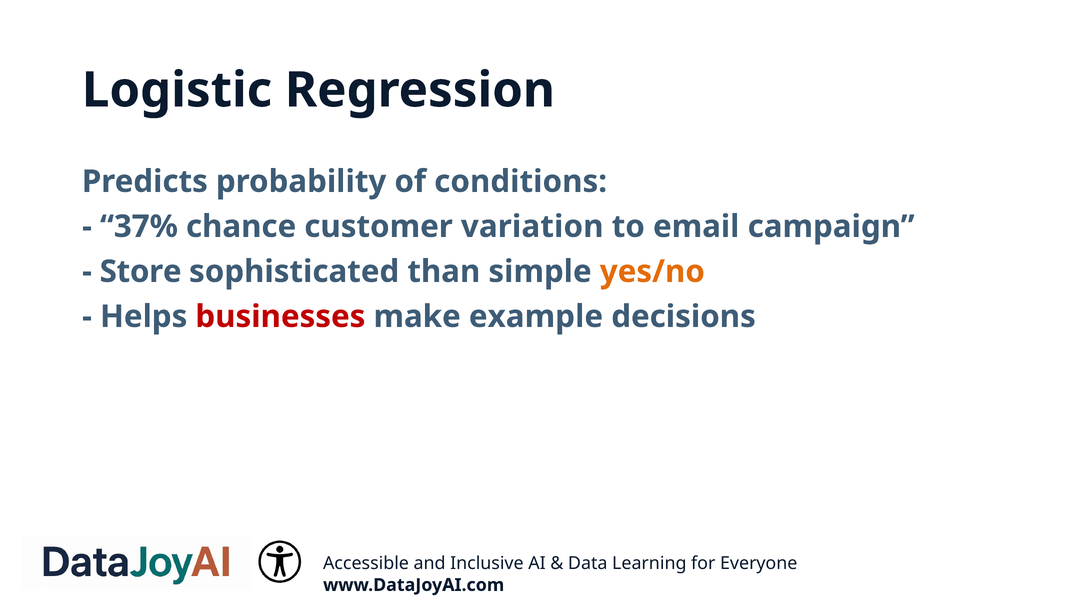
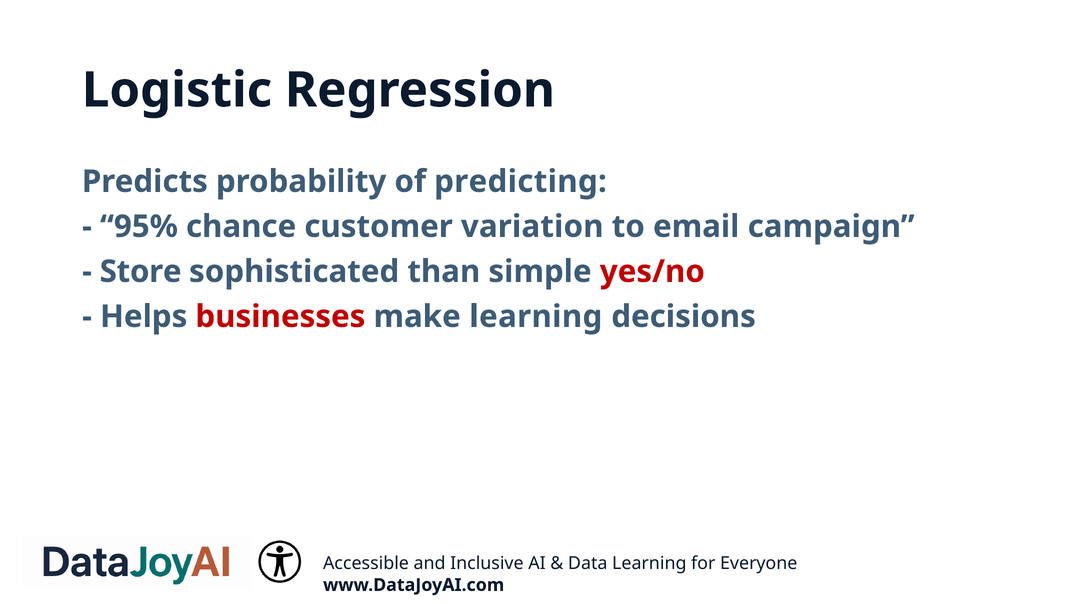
conditions: conditions -> predicting (520, 182)
37%: 37% -> 95% (139, 227)
yes/no colour: orange -> red (652, 272)
make example: example -> learning (536, 317)
